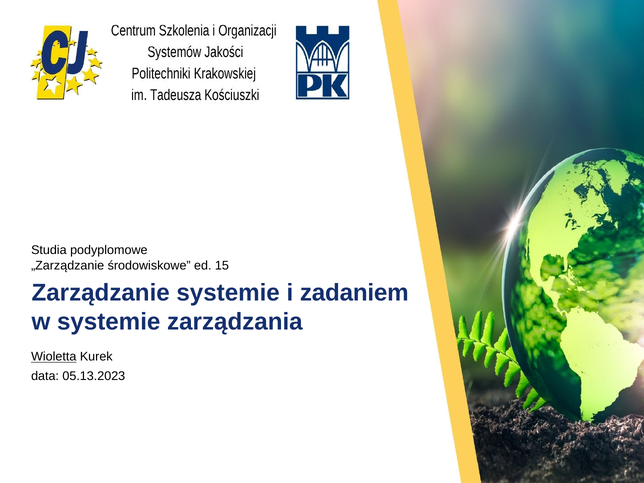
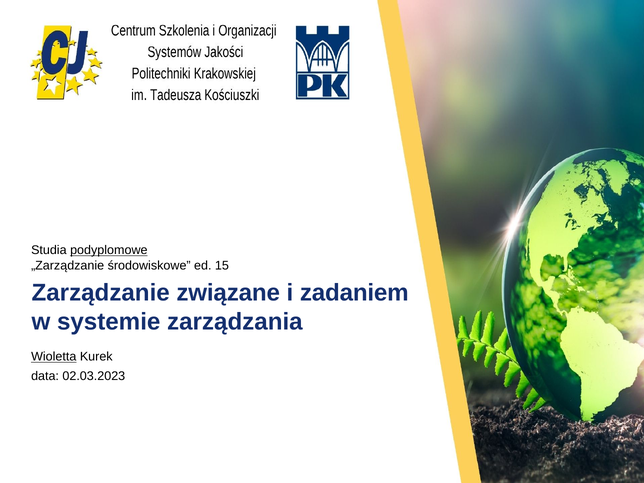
podyplomowe underline: none -> present (109, 250)
Zarządzanie systemie: systemie -> związane (228, 293)
05.13.2023: 05.13.2023 -> 02.03.2023 (94, 376)
